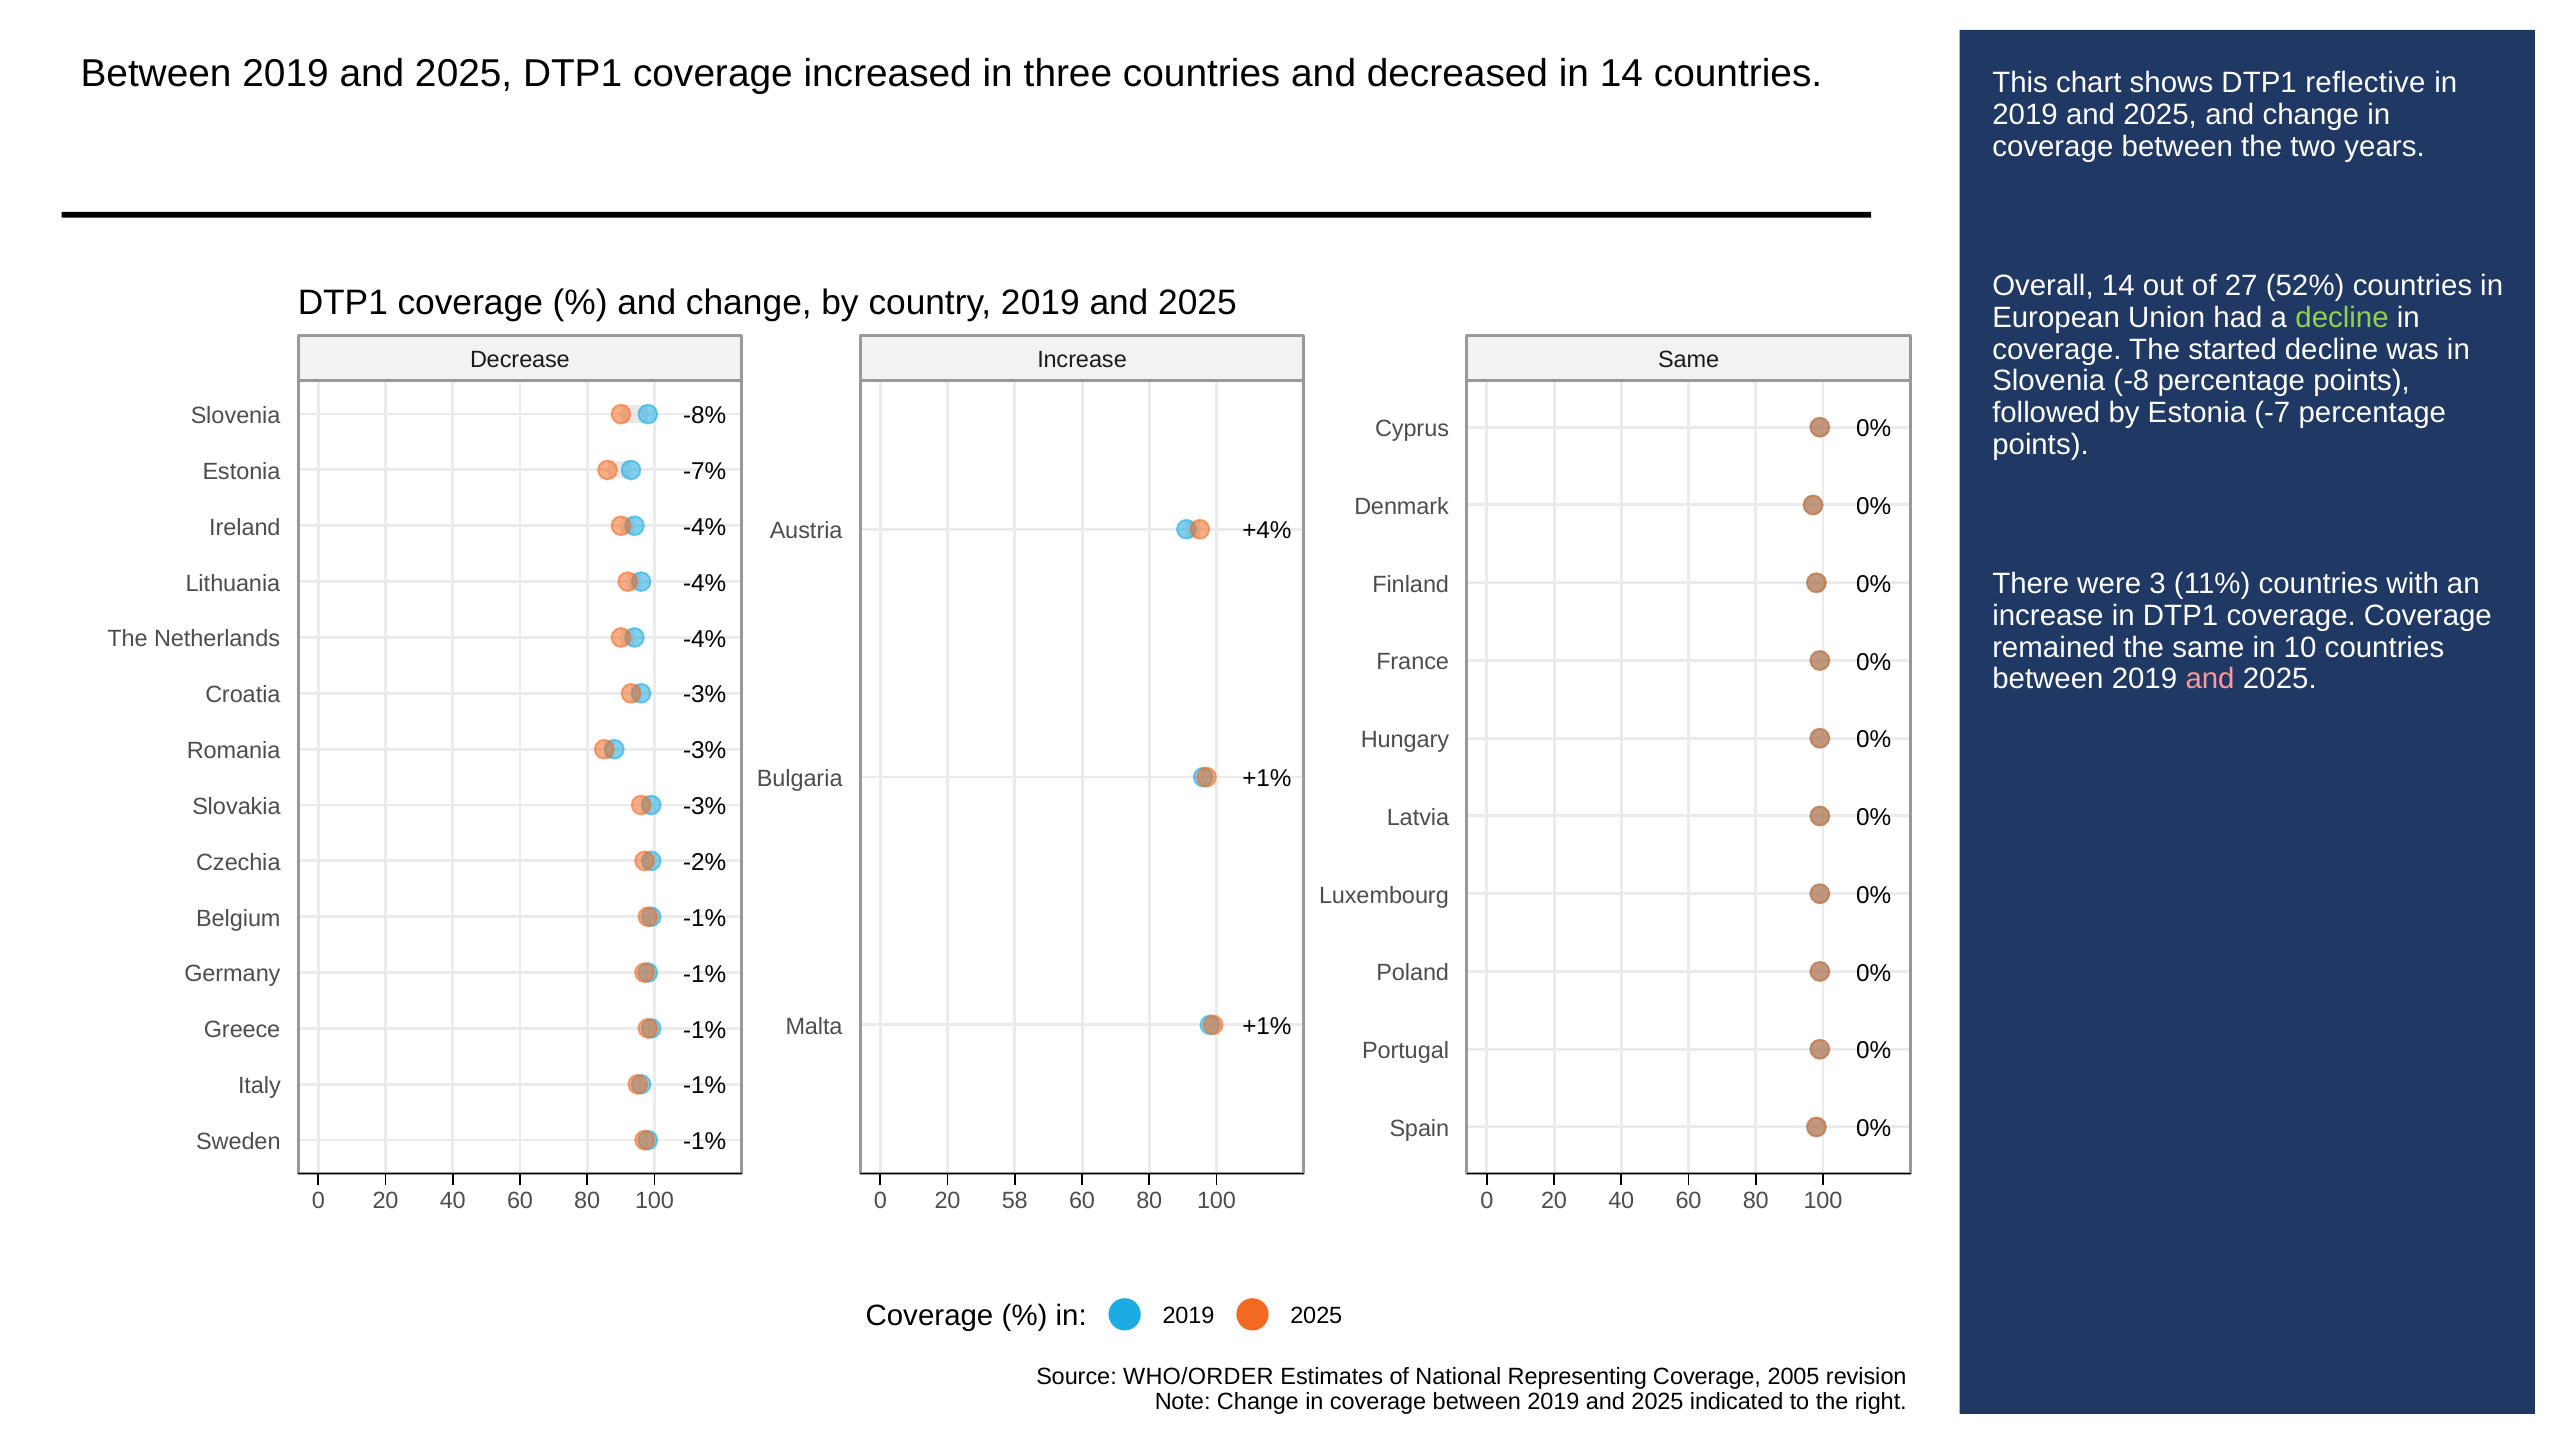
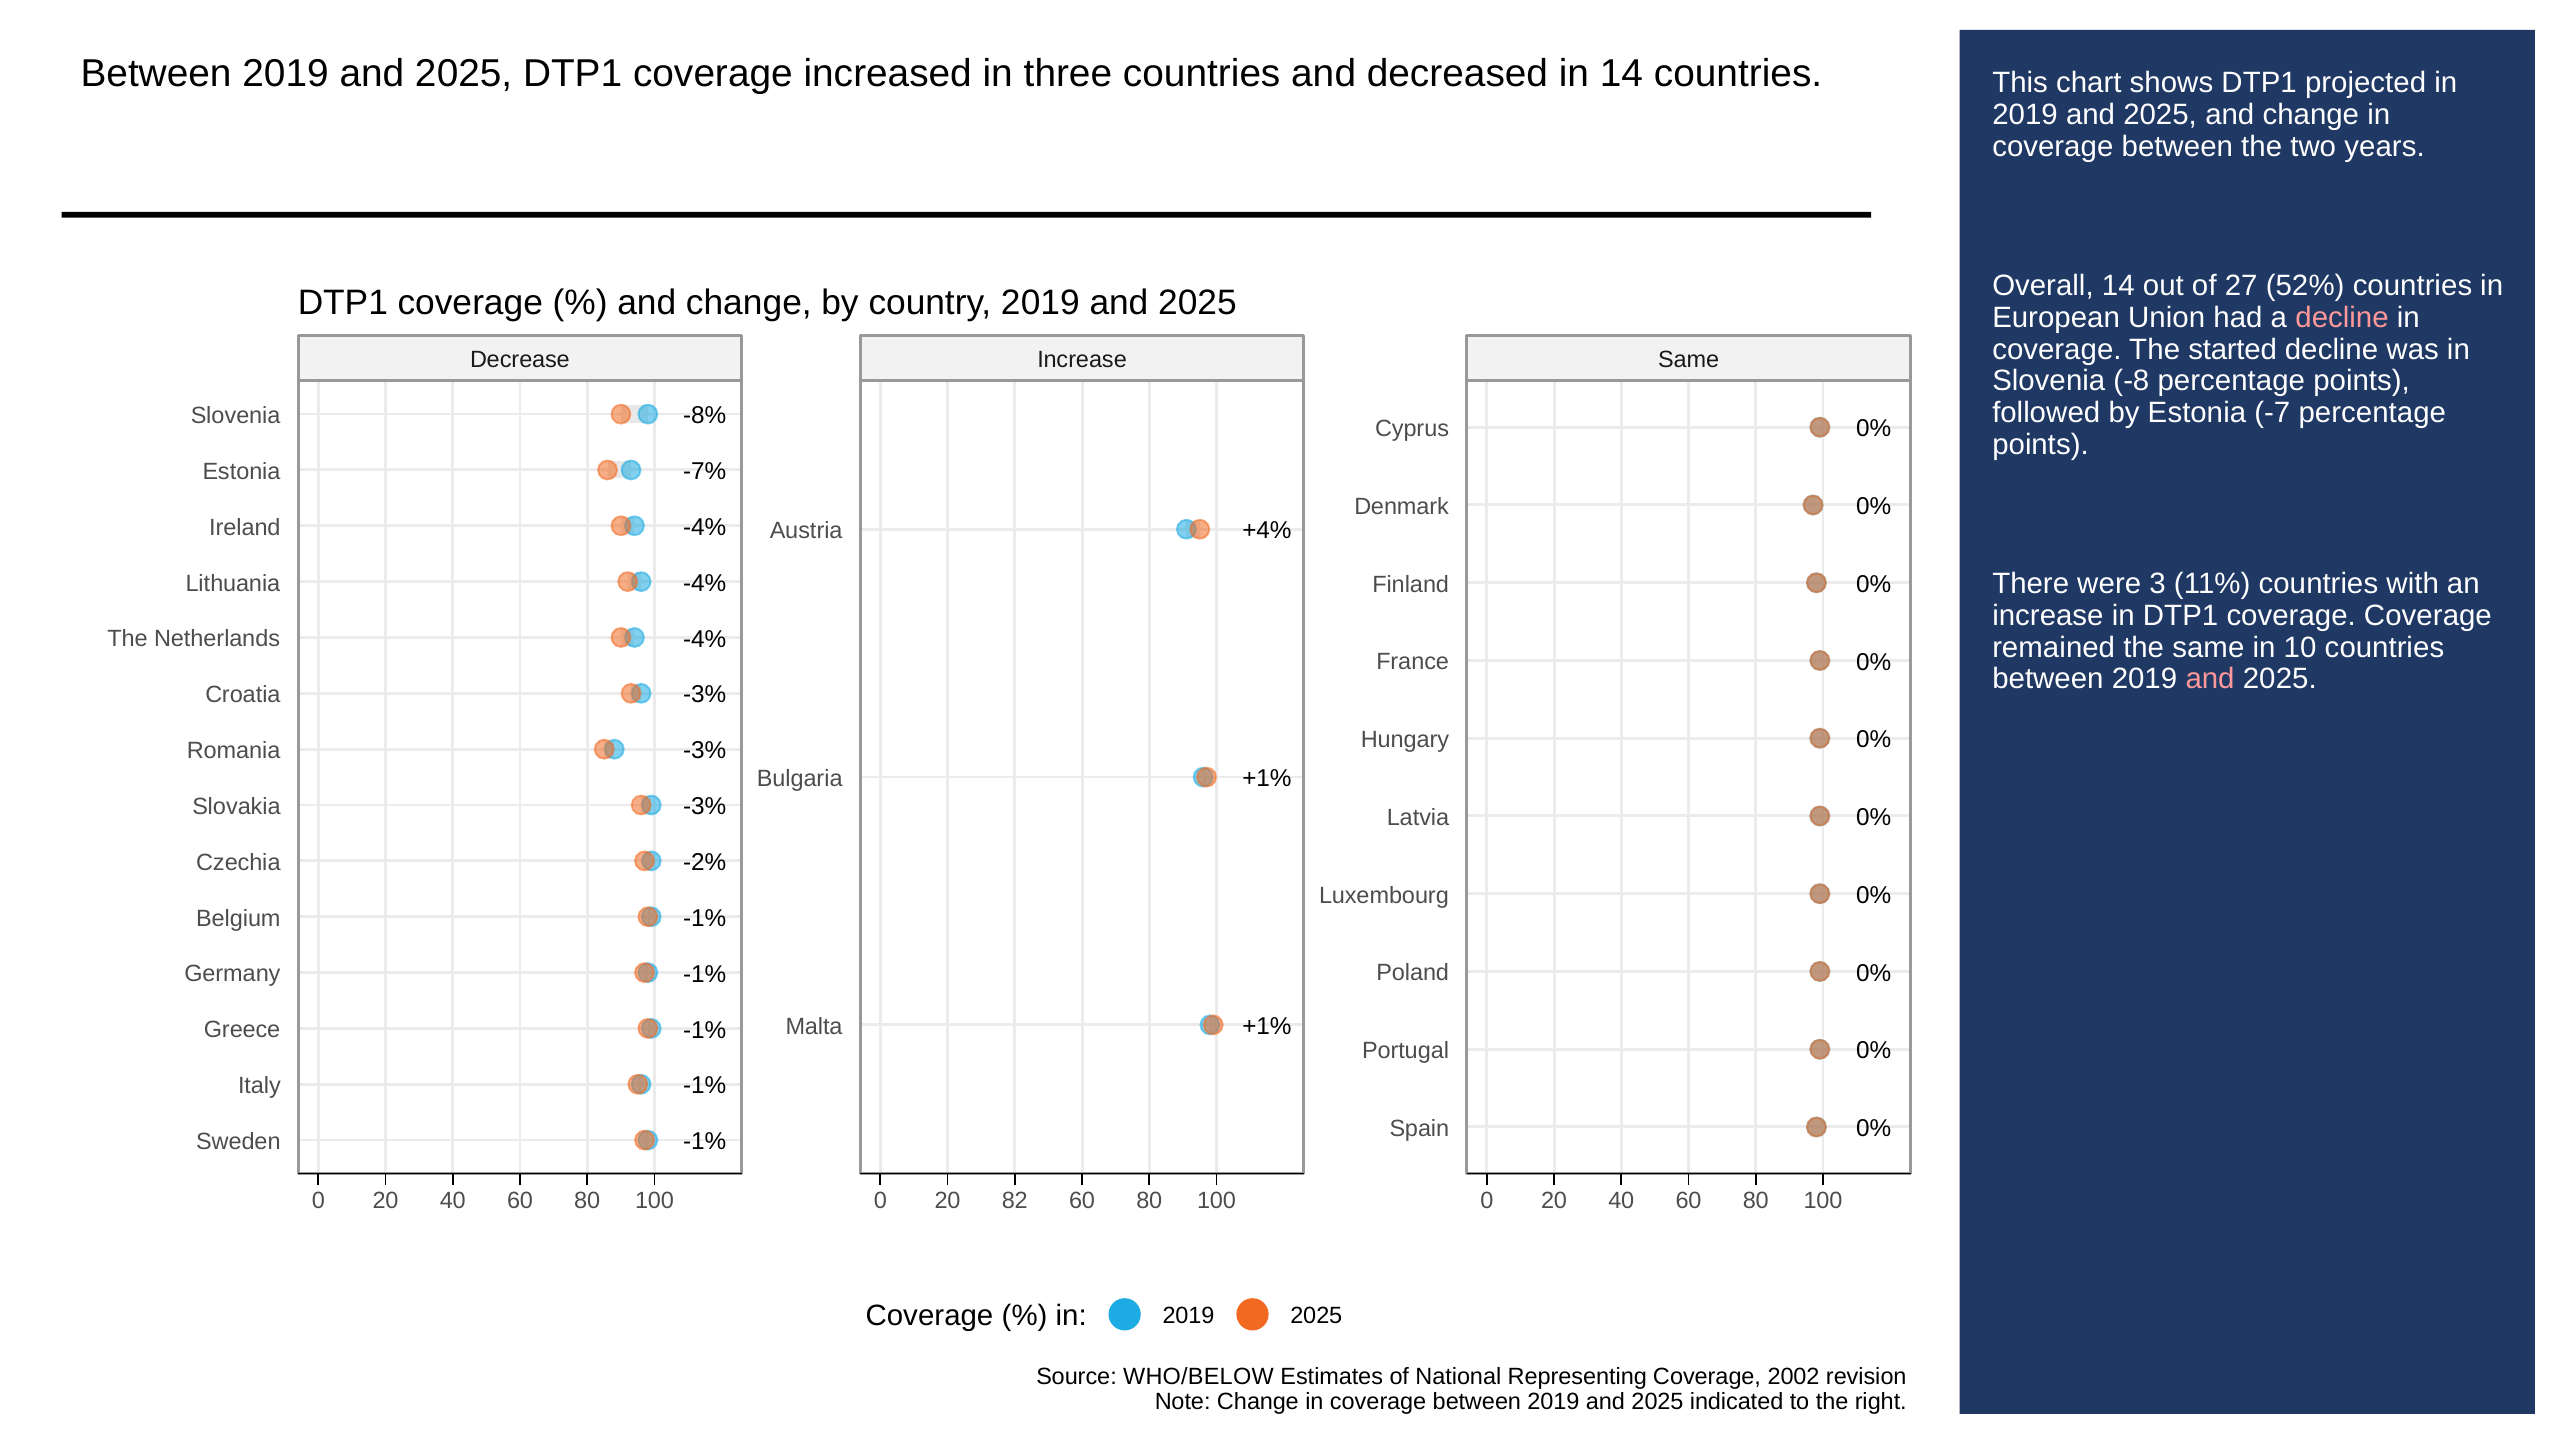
reflective: reflective -> projected (2366, 83)
decline colour: light green -> pink (2342, 318)
58: 58 -> 82 (1015, 1201)
WHO/ORDER: WHO/ORDER -> WHO/BELOW (1198, 1377)
2005: 2005 -> 2002 (1794, 1377)
